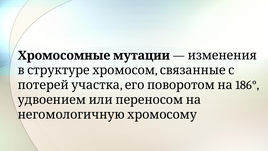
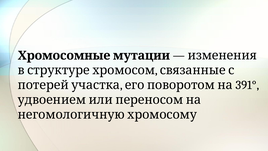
186°: 186° -> 391° (247, 85)
